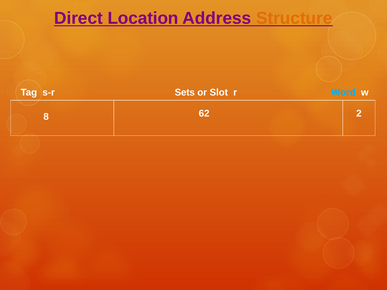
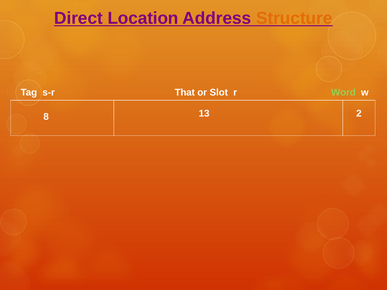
Sets: Sets -> That (185, 93)
Word colour: light blue -> light green (343, 93)
62: 62 -> 13 (204, 114)
